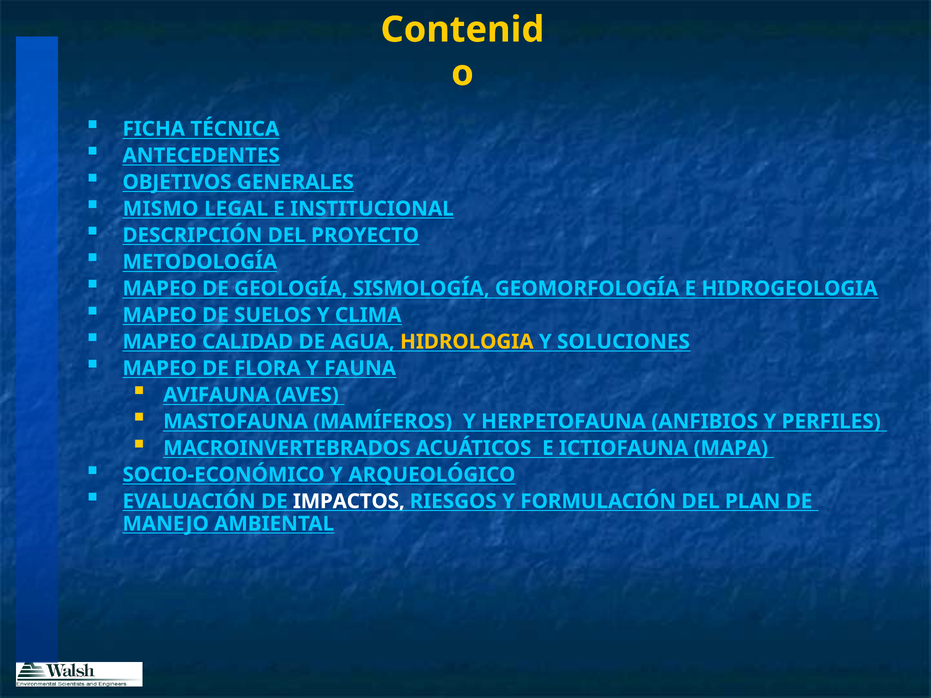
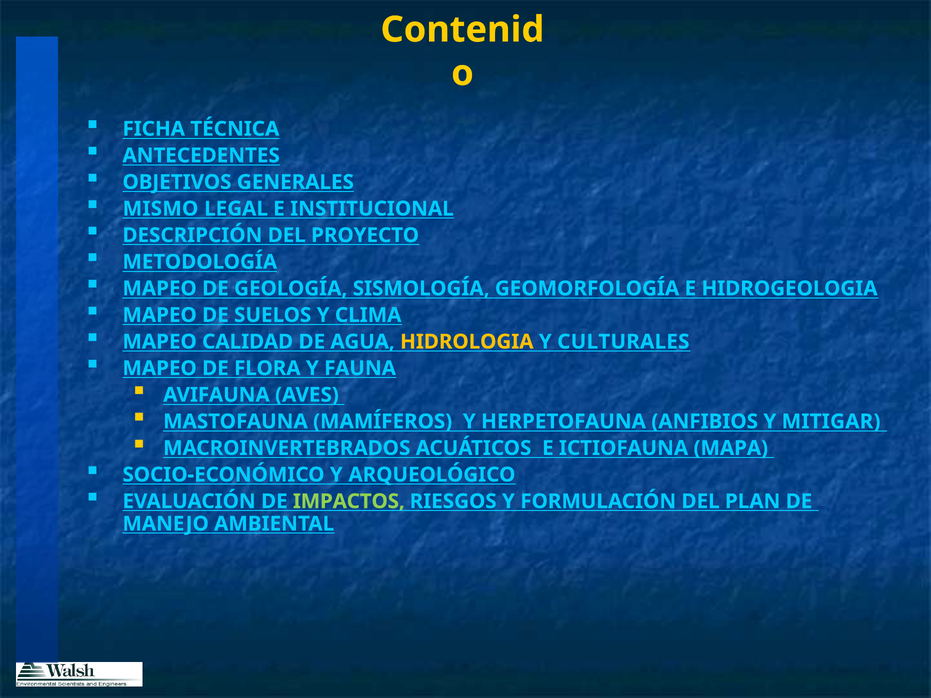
SOLUCIONES: SOLUCIONES -> CULTURALES (623, 342)
PERFILES: PERFILES -> MITIGAR (831, 422)
IMPACTOS colour: white -> light green (349, 501)
